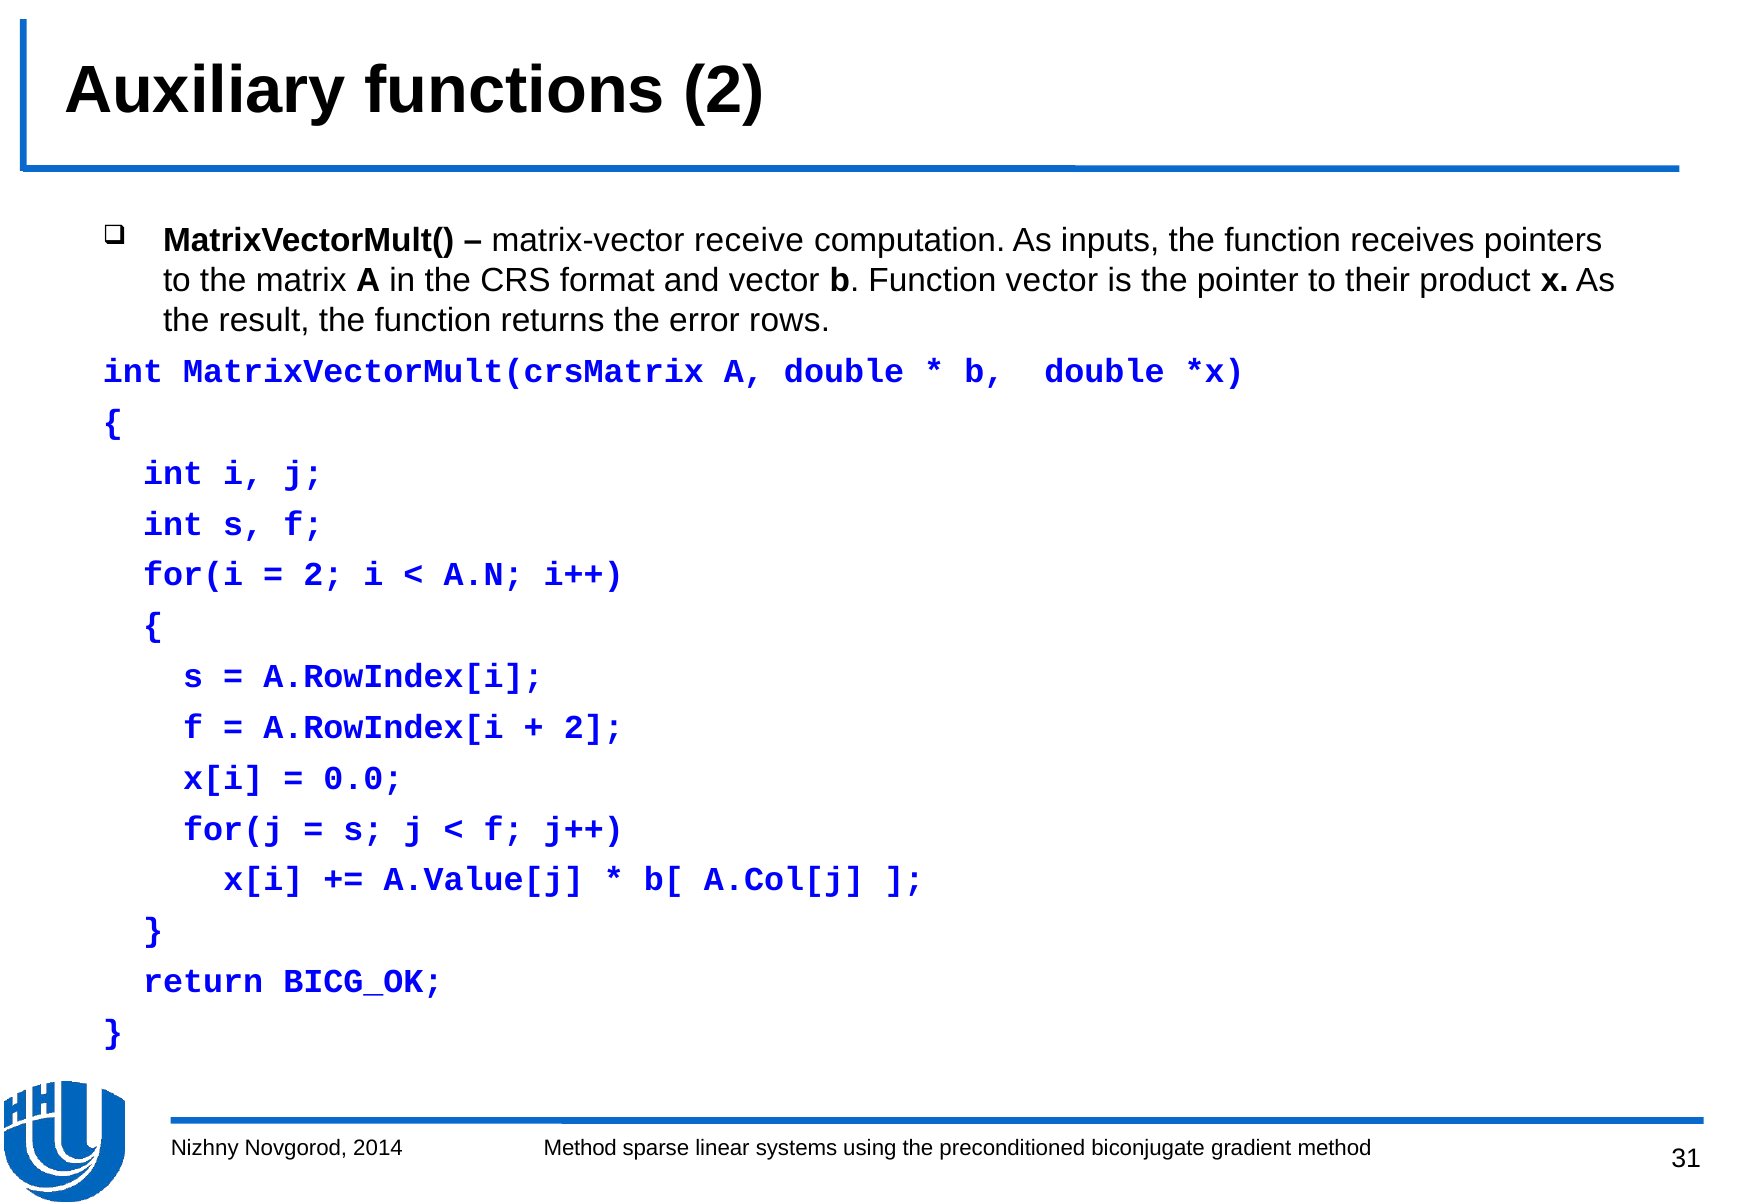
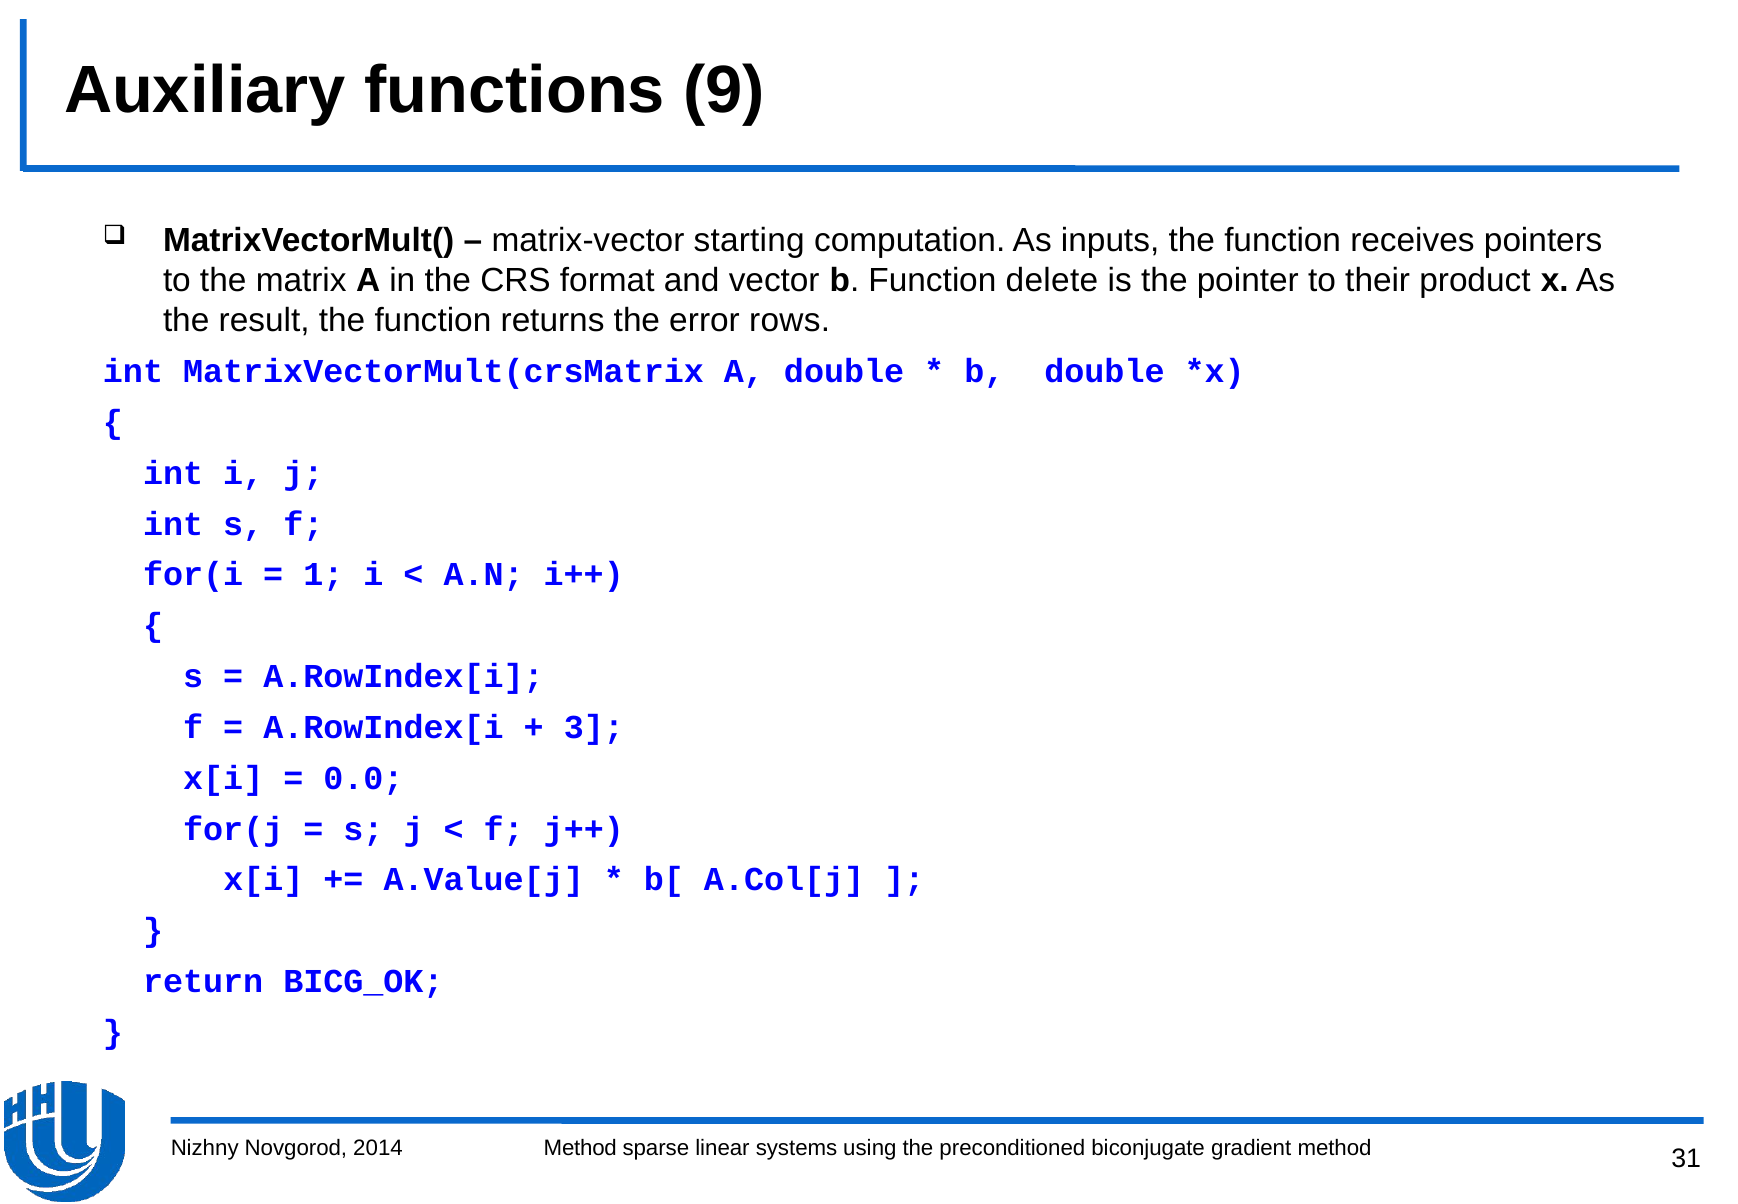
functions 2: 2 -> 9 (724, 90)
receive: receive -> starting (749, 240)
Function vector: vector -> delete (1052, 281)
2: 2 -> 1 (323, 575)
2: 2 -> 3 (594, 727)
